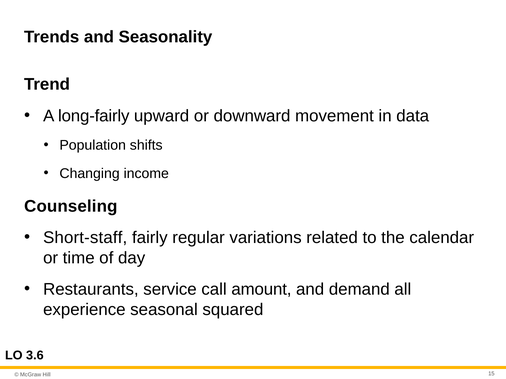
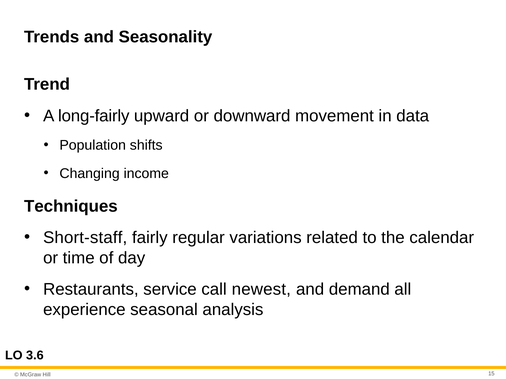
Counseling: Counseling -> Techniques (71, 206)
amount: amount -> newest (261, 290)
squared: squared -> analysis (233, 310)
